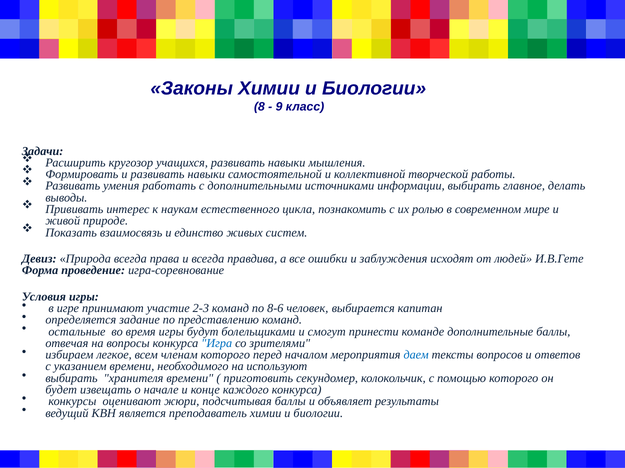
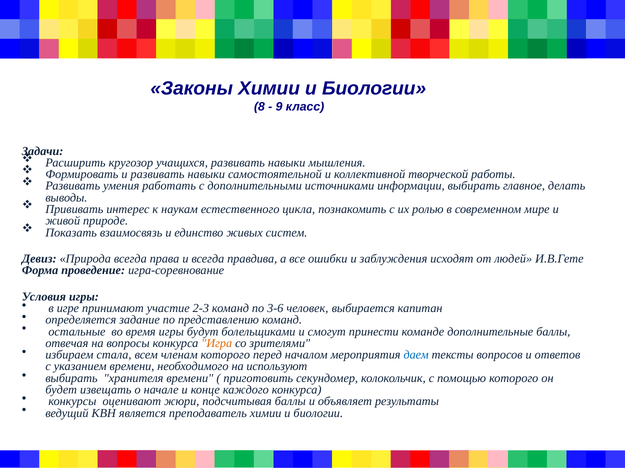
8-6: 8-6 -> 3-6 (275, 309)
Игра colour: blue -> orange (217, 344)
легкое: легкое -> стала (114, 355)
